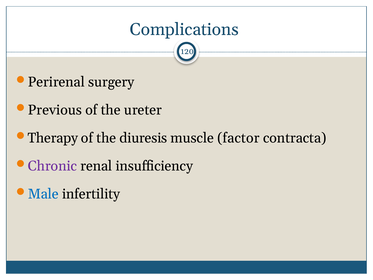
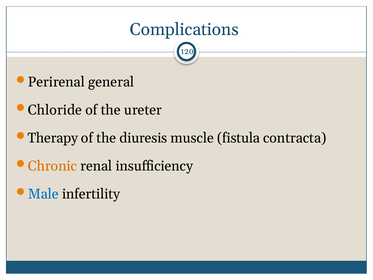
surgery: surgery -> general (111, 82)
Previous: Previous -> Chloride (55, 110)
factor: factor -> fistula (239, 138)
Chronic colour: purple -> orange (52, 166)
